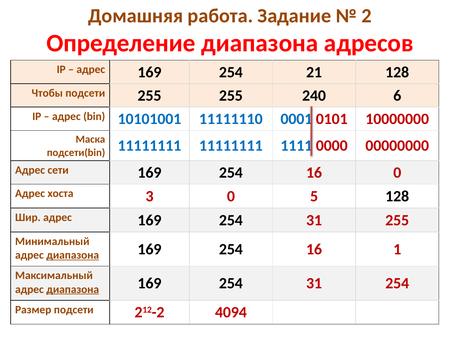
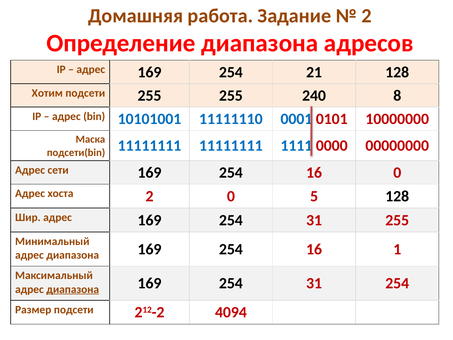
Чтобы: Чтобы -> Хотим (47, 93)
6: 6 -> 8 (397, 96)
хоста 3: 3 -> 2 (150, 196)
диапазона underline: present -> none (73, 255)
